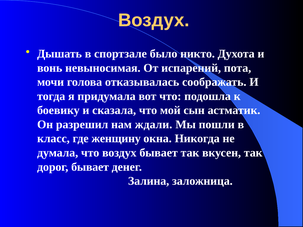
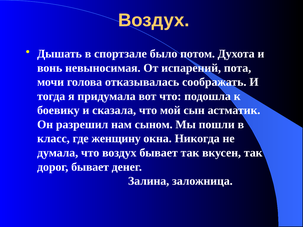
никто: никто -> потом (198, 54)
ждали: ждали -> сыном (154, 125)
